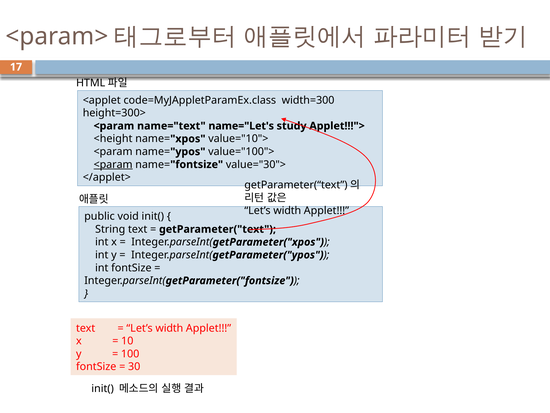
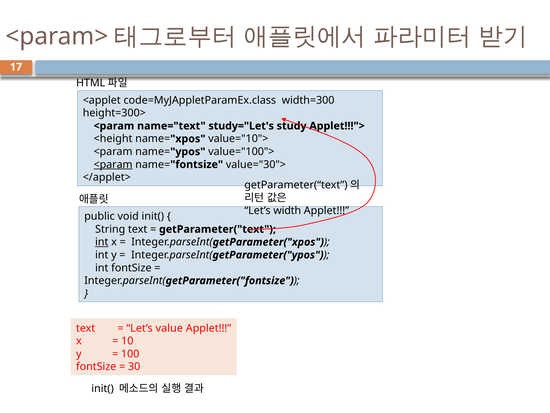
name="Let's: name="Let's -> study="Let's (241, 126)
int underline: none -> present (102, 242)
width: width -> value (169, 328)
